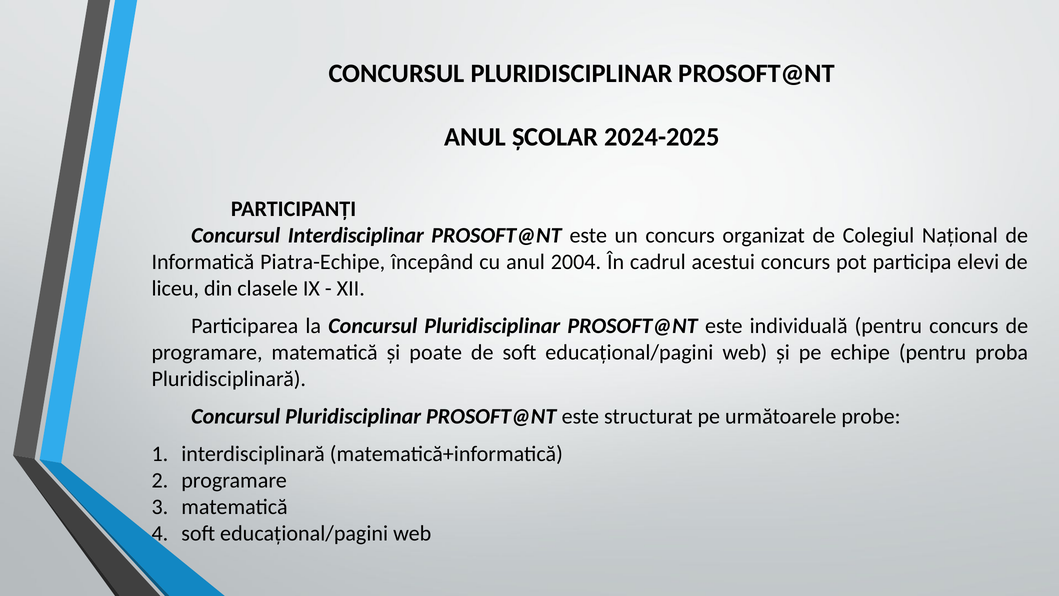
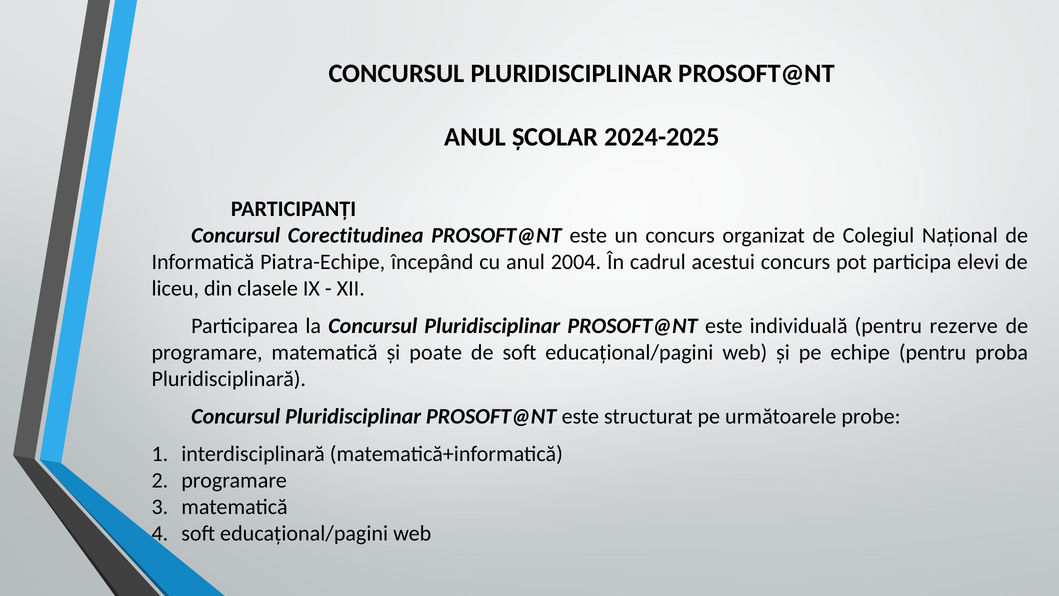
Interdisciplinar: Interdisciplinar -> Corectitudinea (356, 235)
pentru concurs: concurs -> rezerve (964, 326)
